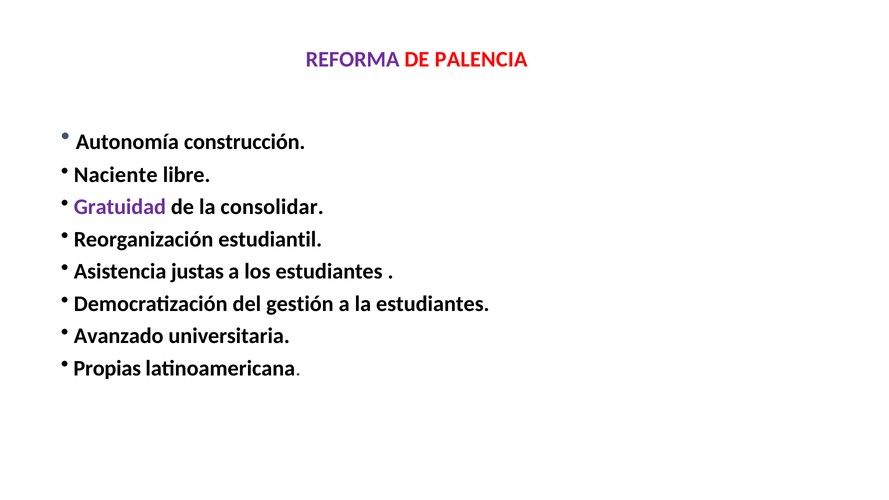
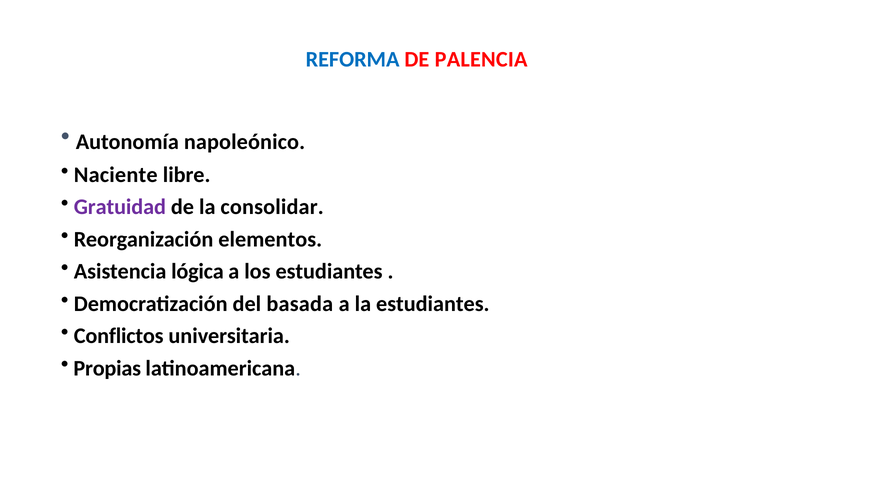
REFORMA colour: purple -> blue (353, 60)
construcción: construcción -> napoleónico (245, 142)
estudiantil: estudiantil -> elementos (270, 239)
justas: justas -> lógica (197, 272)
gestión: gestión -> basada (300, 304)
Avanzado: Avanzado -> Conflictos (119, 336)
